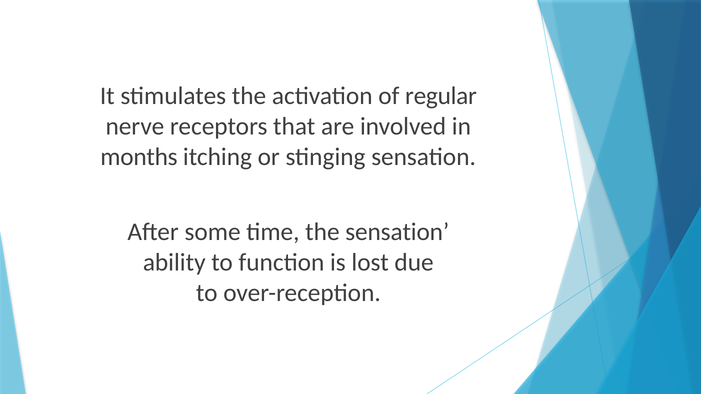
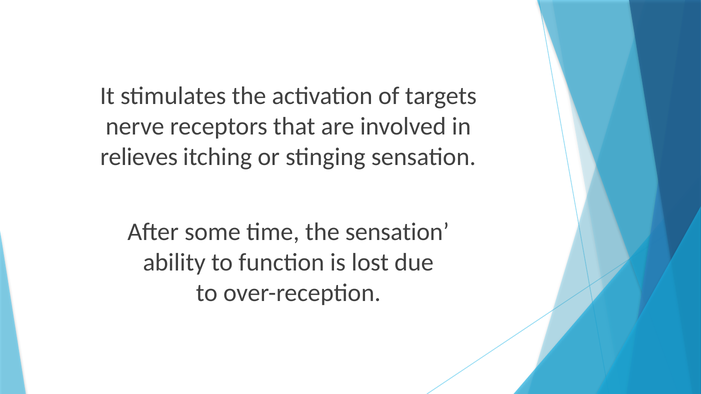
regular: regular -> targets (441, 96)
months: months -> relieves (139, 157)
